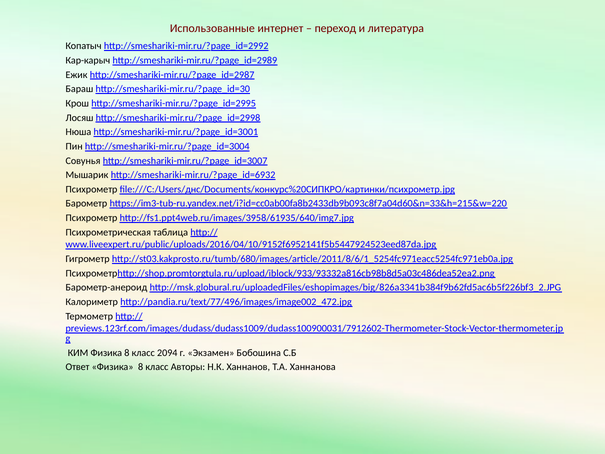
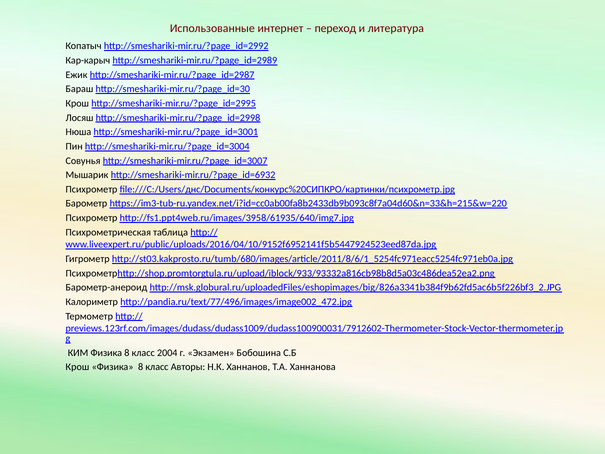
2094: 2094 -> 2004 (167, 353)
Ответ: Ответ -> Крош (77, 367)
